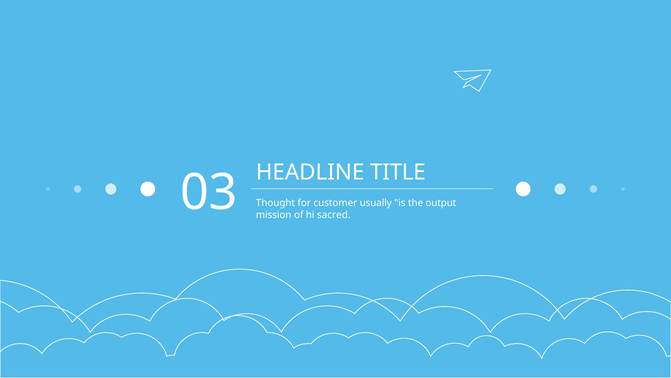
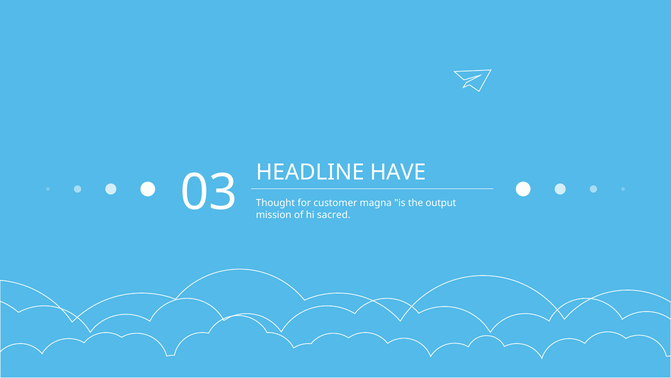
TITLE: TITLE -> HAVE (398, 172)
usually: usually -> magna (376, 203)
